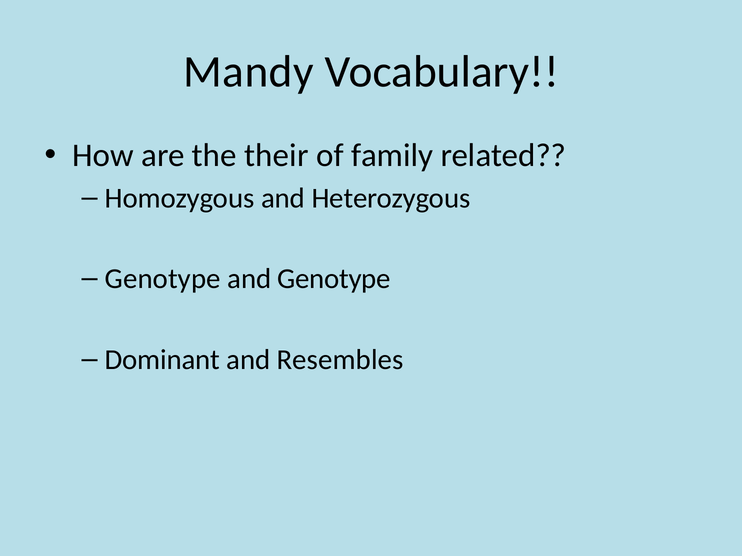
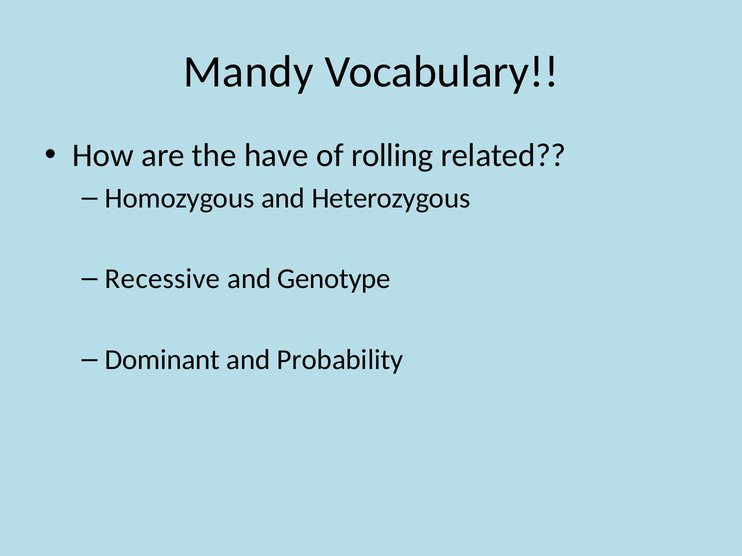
their: their -> have (276, 156)
family: family -> rolling (392, 156)
Genotype: Genotype -> Recessive (163, 279)
Resembles: Resembles -> Probability (340, 360)
